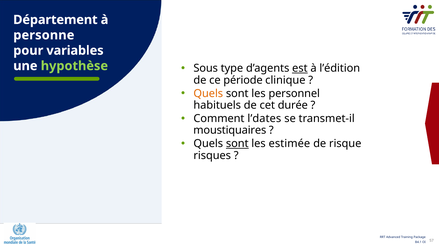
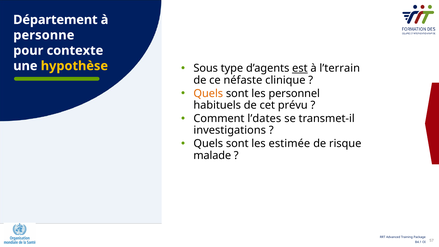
variables: variables -> contexte (75, 51)
l’édition: l’édition -> l’terrain (340, 68)
hypothèse colour: light green -> yellow (74, 66)
période: période -> néfaste (243, 80)
durée: durée -> prévu (293, 105)
moustiquaires: moustiquaires -> investigations (230, 130)
sont underline: present -> none (237, 144)
risques: risques -> malade (212, 155)
